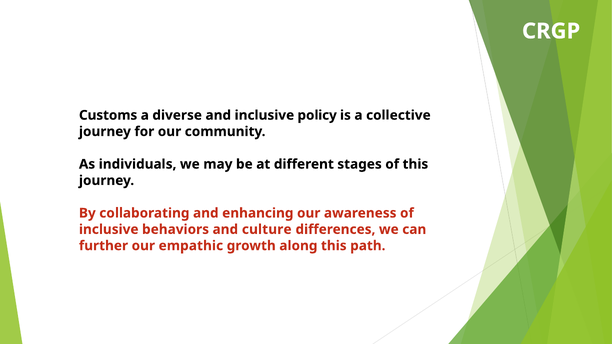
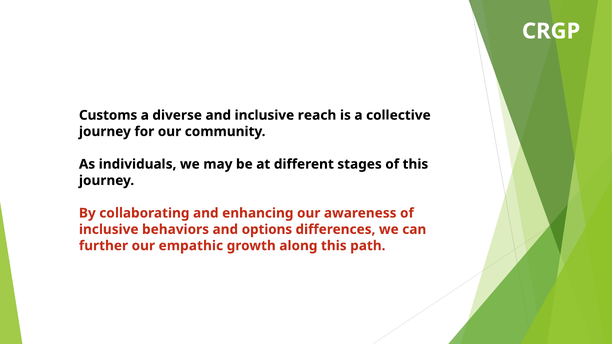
policy: policy -> reach (317, 115)
culture: culture -> options (267, 230)
